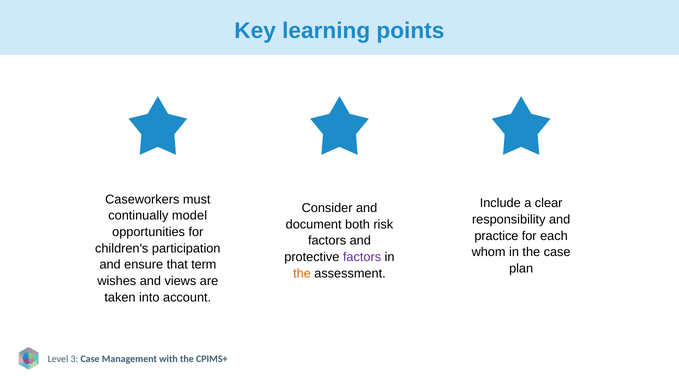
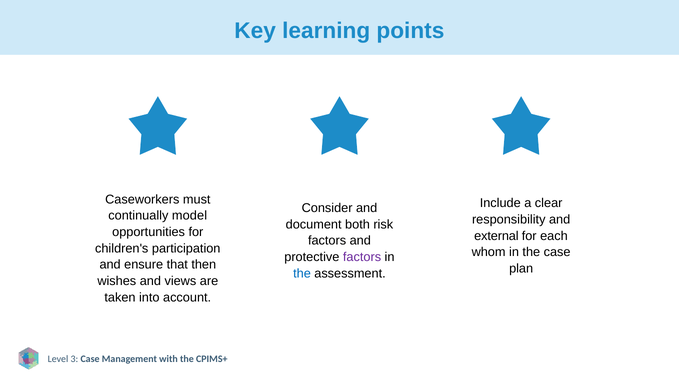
practice: practice -> external (496, 236)
term: term -> then (204, 265)
the colour: orange -> blue (302, 273)
